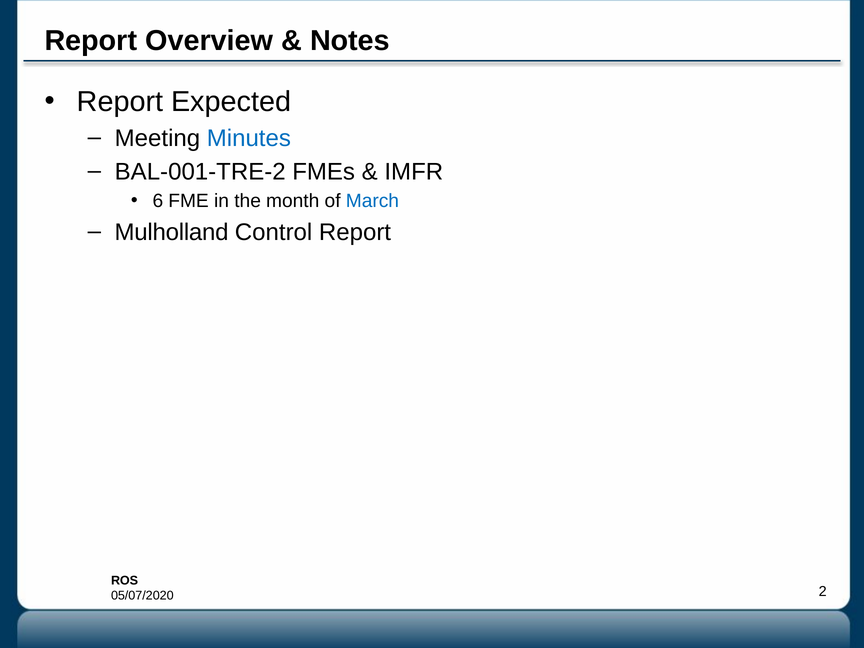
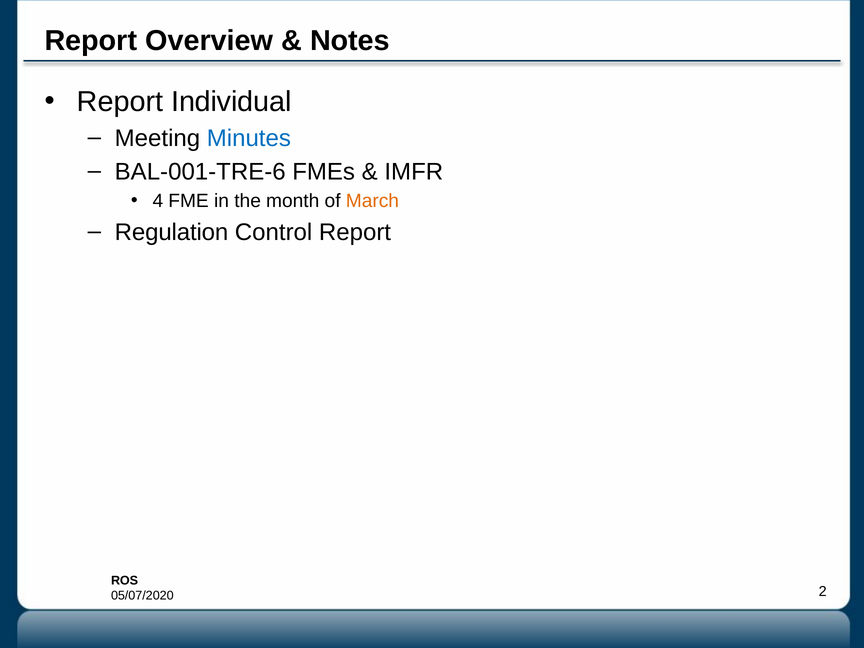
Expected: Expected -> Individual (231, 102)
BAL-001-TRE-2: BAL-001-TRE-2 -> BAL-001-TRE-6 (200, 172)
6: 6 -> 4 (158, 201)
March colour: blue -> orange (372, 201)
Mulholland: Mulholland -> Regulation (172, 232)
